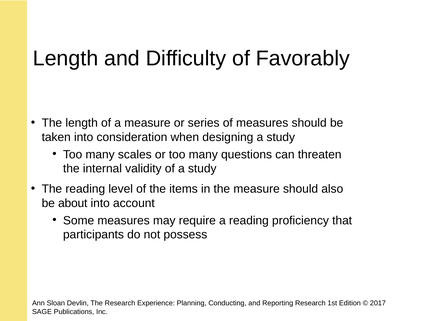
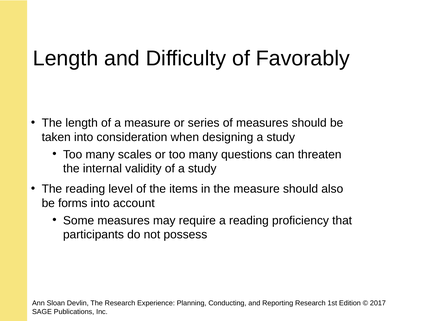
about: about -> forms (73, 203)
